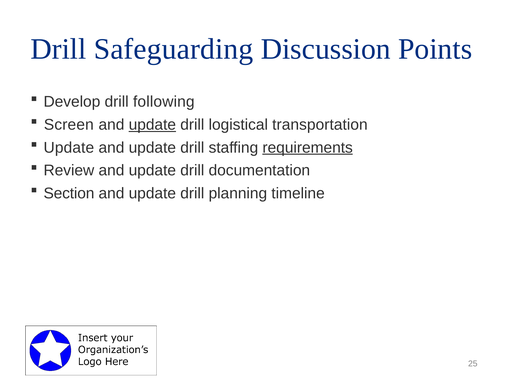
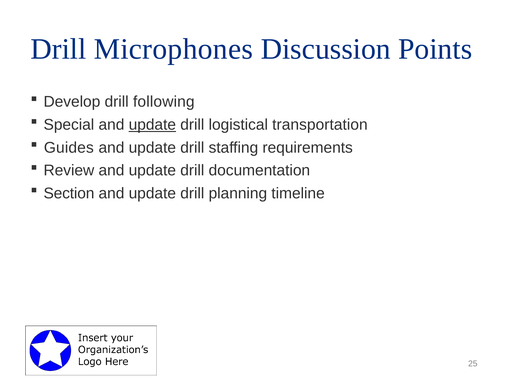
Safeguarding: Safeguarding -> Microphones (173, 49)
Screen: Screen -> Special (69, 125)
Update: Update -> Guides (69, 148)
requirements underline: present -> none (308, 148)
